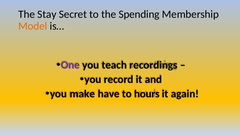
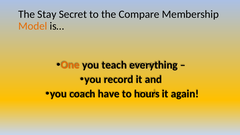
Spending: Spending -> Compare (139, 14)
One colour: purple -> orange (70, 65)
recordings: recordings -> everything (154, 65)
make: make -> coach (82, 94)
